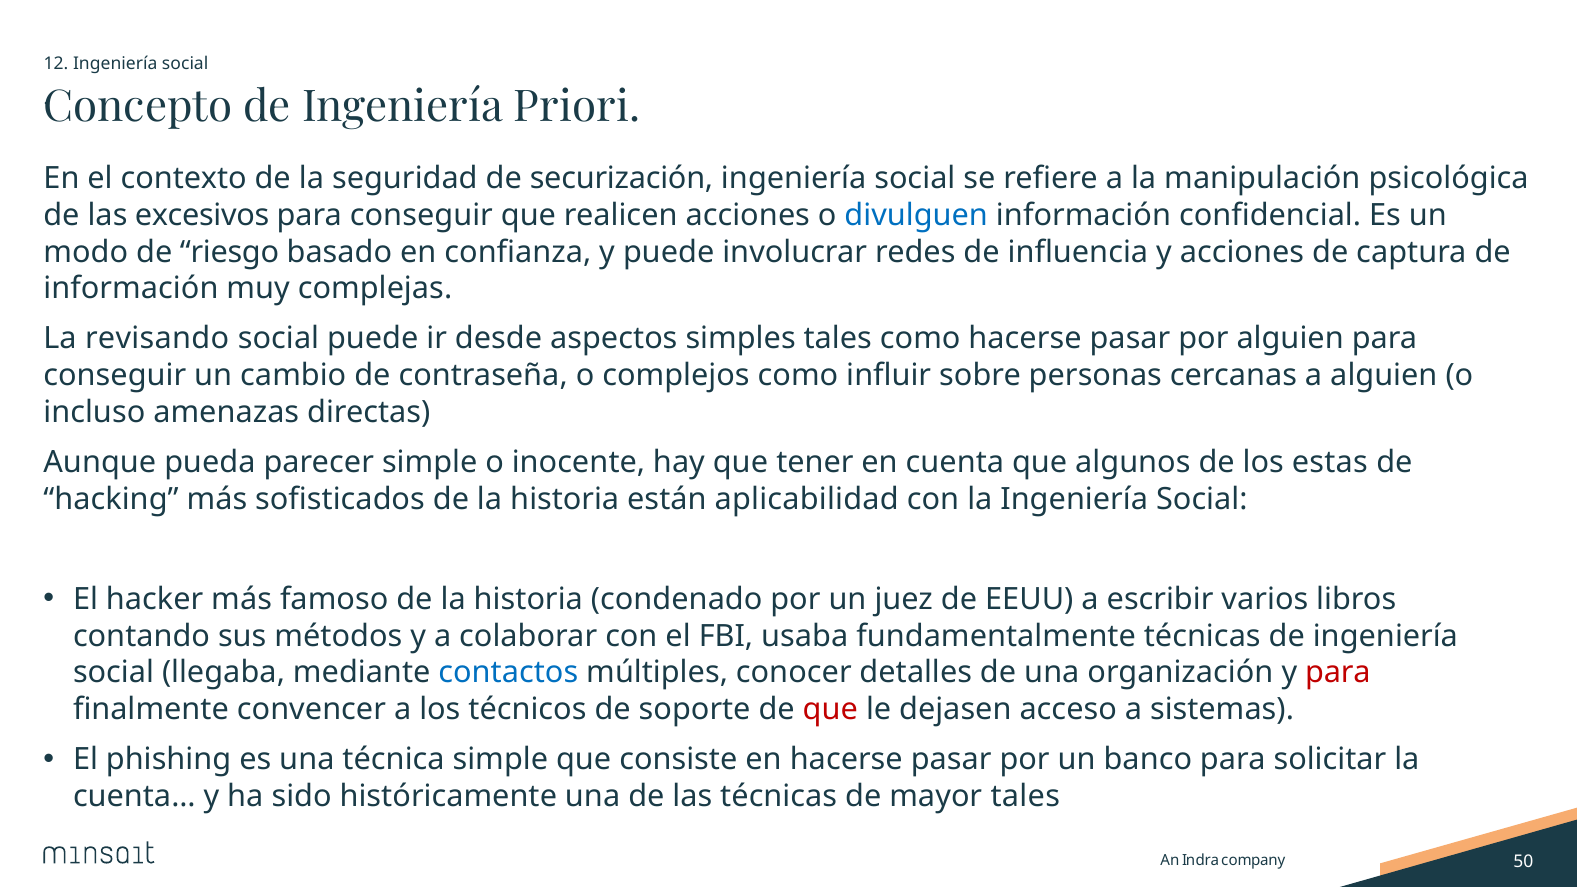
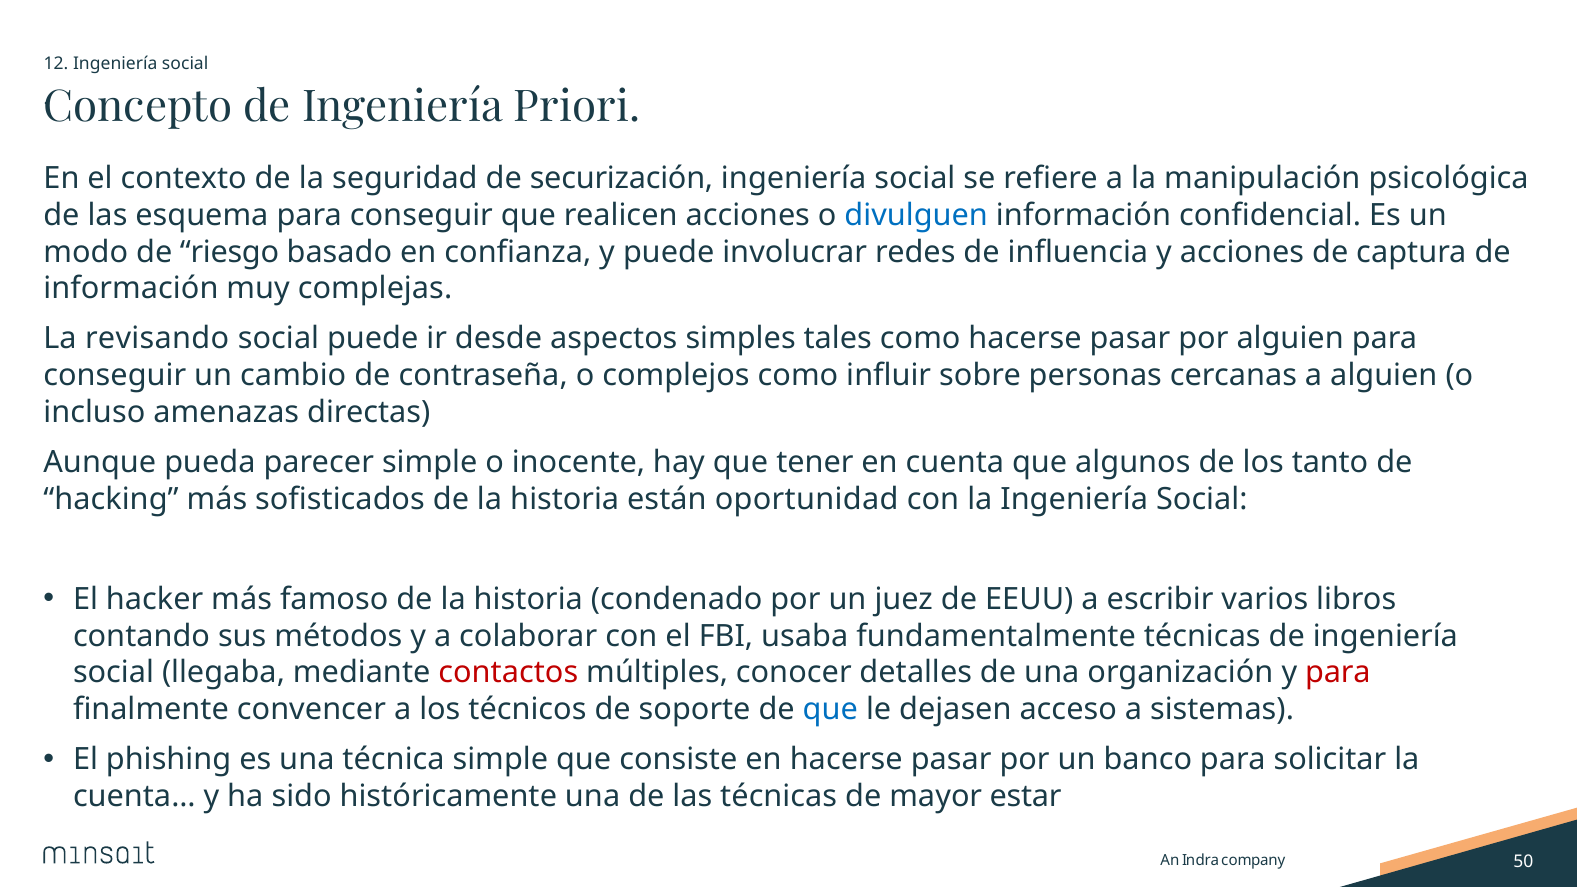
excesivos: excesivos -> esquema (202, 215)
estas: estas -> tanto (1330, 462)
aplicabilidad: aplicabilidad -> oportunidad (807, 499)
contactos colour: blue -> red (508, 673)
que colour: red -> blue (830, 710)
mayor tales: tales -> estar (1026, 796)
